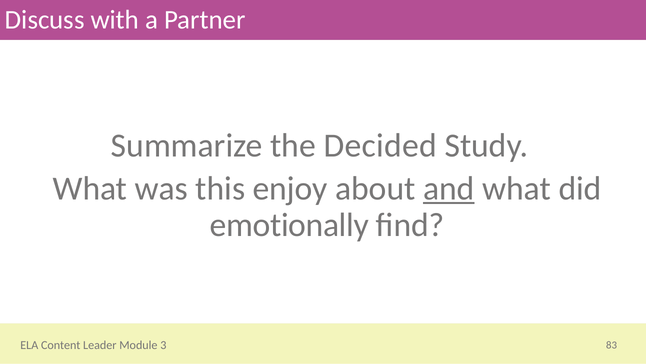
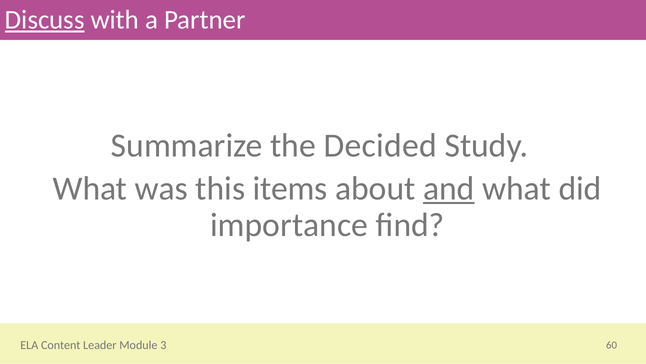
Discuss underline: none -> present (45, 20)
enjoy: enjoy -> items (290, 188)
emotionally: emotionally -> importance (289, 225)
83: 83 -> 60 (612, 345)
